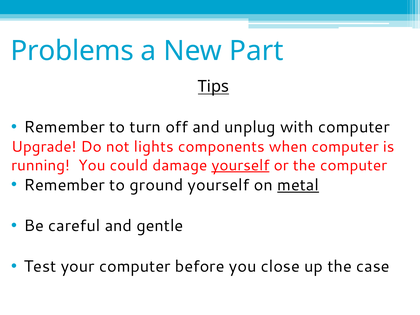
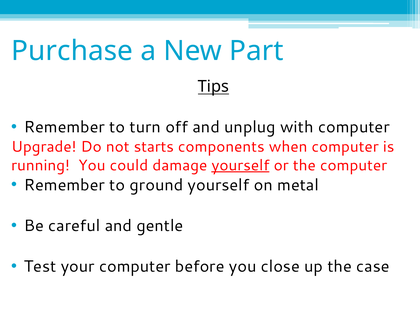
Problems: Problems -> Purchase (72, 51)
lights: lights -> starts (154, 147)
metal underline: present -> none (298, 185)
